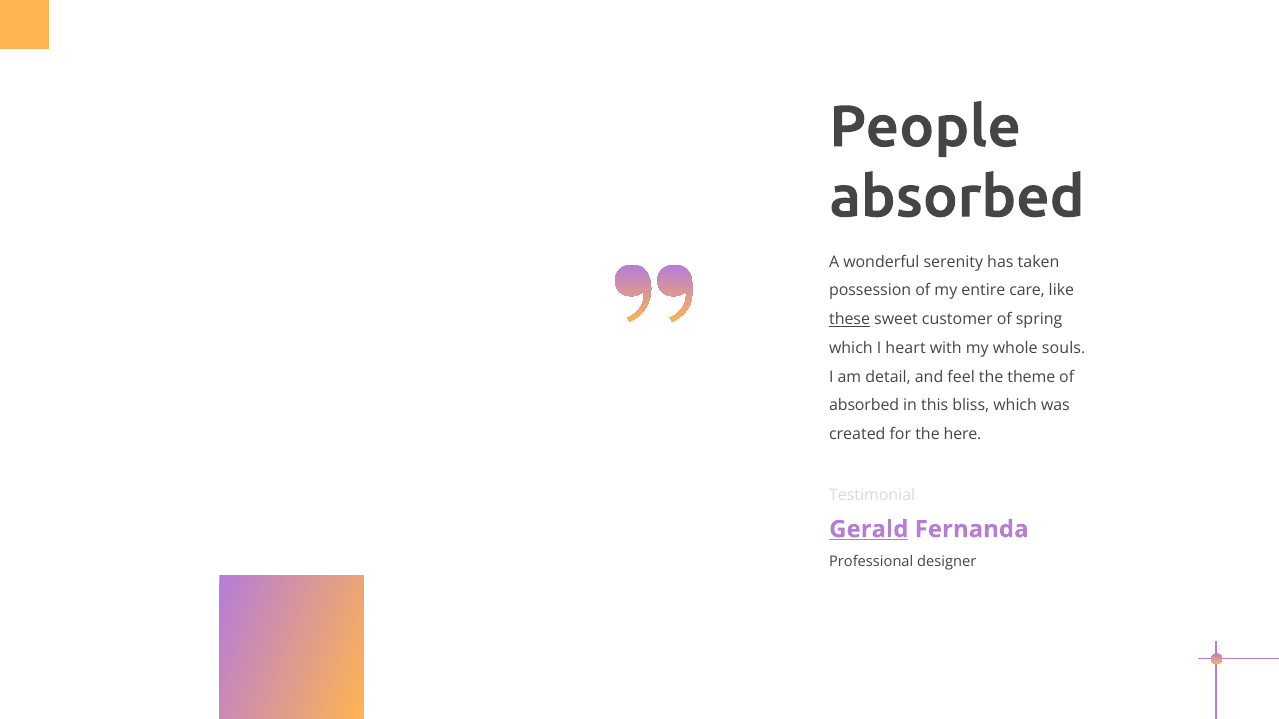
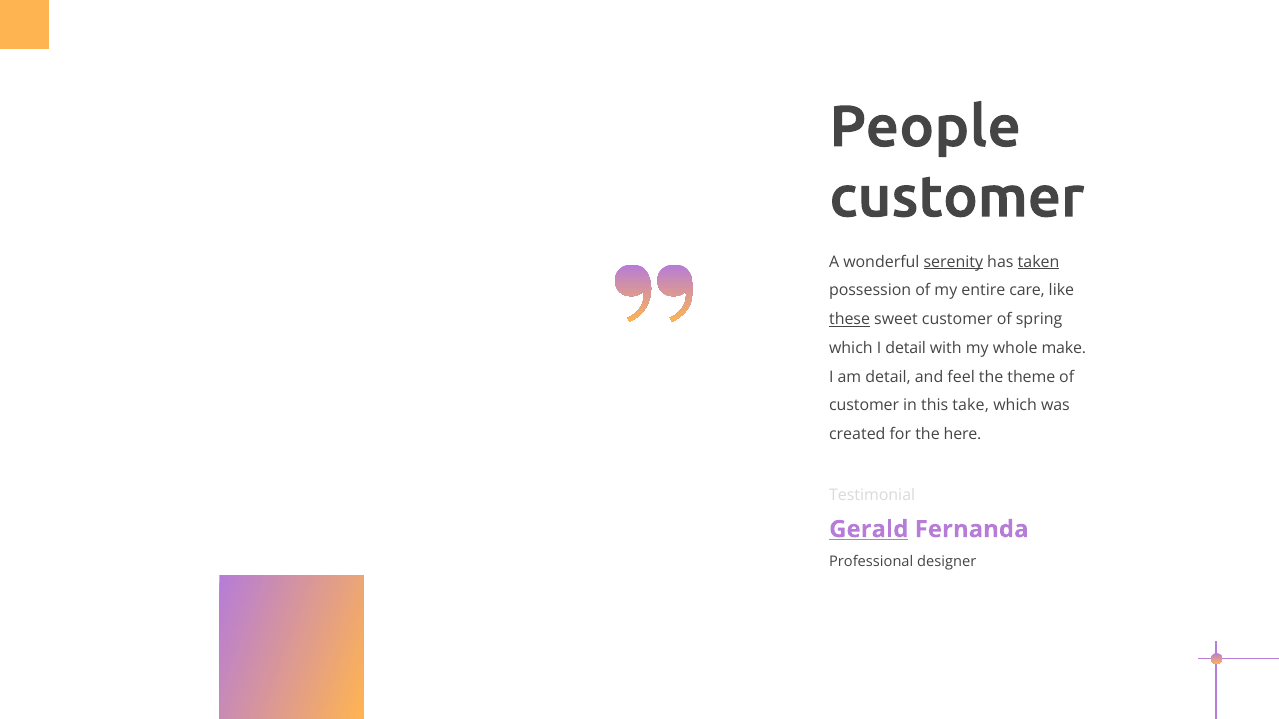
absorbed: absorbed -> customer (957, 197)
serenity underline: none -> present (953, 262)
taken underline: none -> present (1039, 262)
I heart: heart -> detail (906, 348)
souls: souls -> make (1064, 348)
absorbed: absorbed -> customer (864, 406)
bliss: bliss -> take (971, 406)
